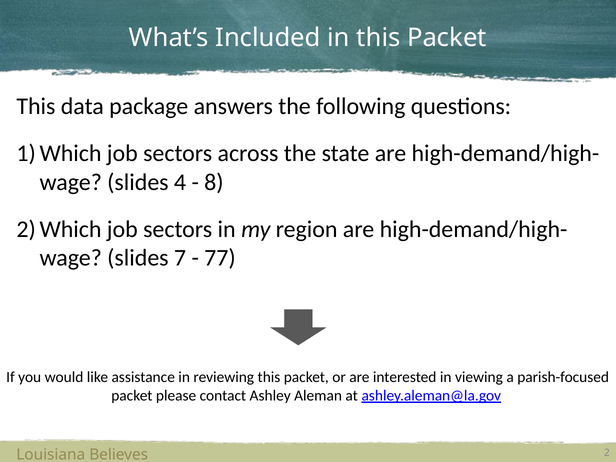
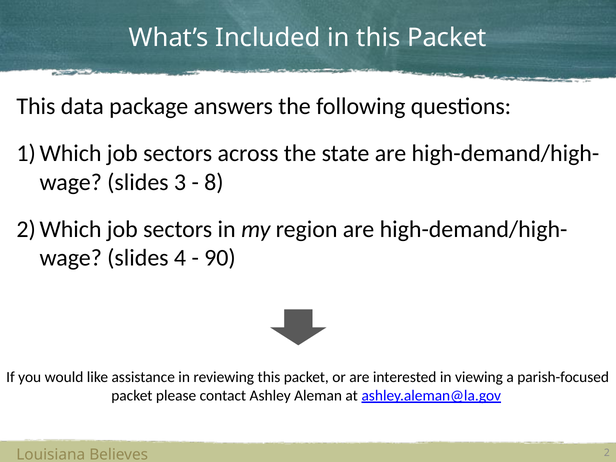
4: 4 -> 3 (180, 182)
7: 7 -> 4 (180, 258)
77: 77 -> 90 (220, 258)
